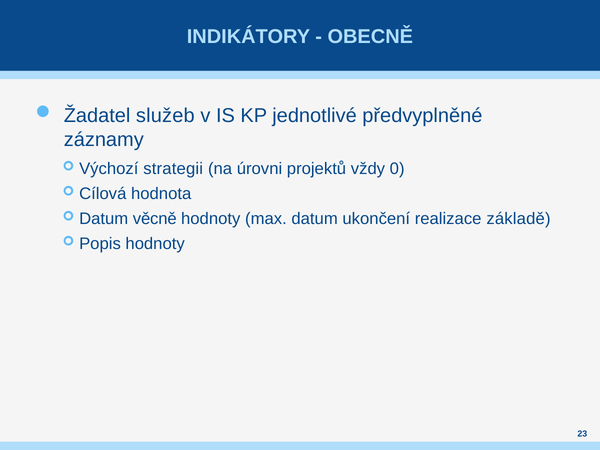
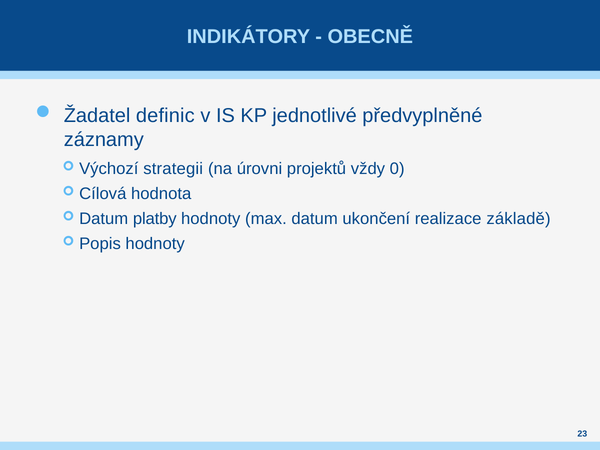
služeb: služeb -> definic (165, 116)
věcně: věcně -> platby (155, 219)
